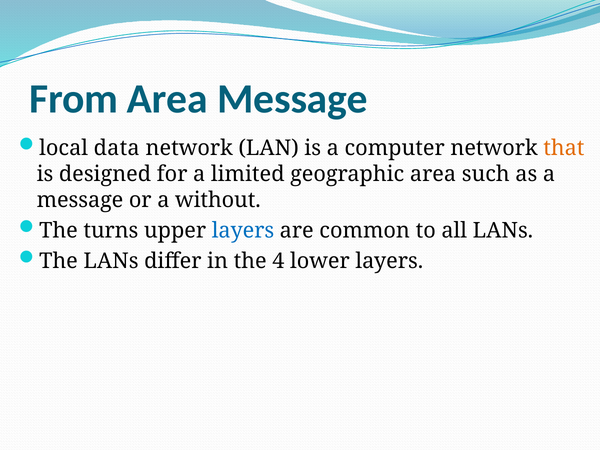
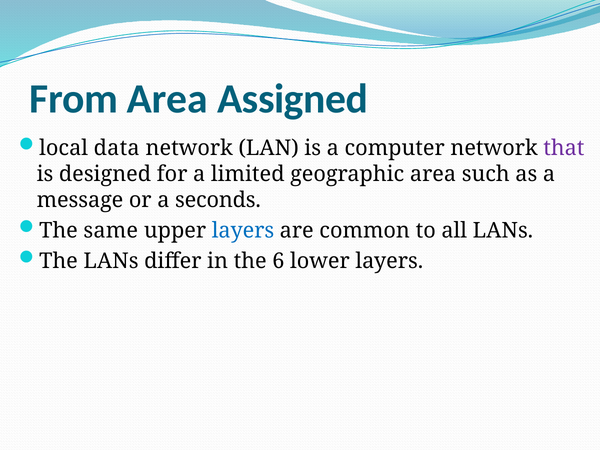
Area Message: Message -> Assigned (293, 99)
that colour: orange -> purple (564, 148)
without: without -> seconds (218, 200)
turns: turns -> same (111, 231)
4: 4 -> 6 (278, 261)
